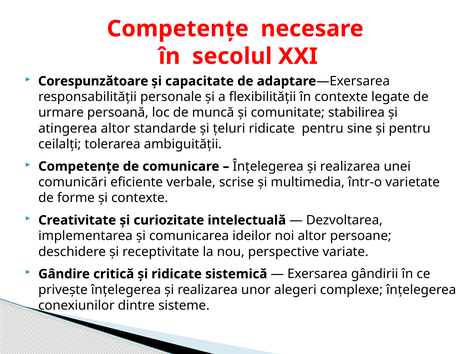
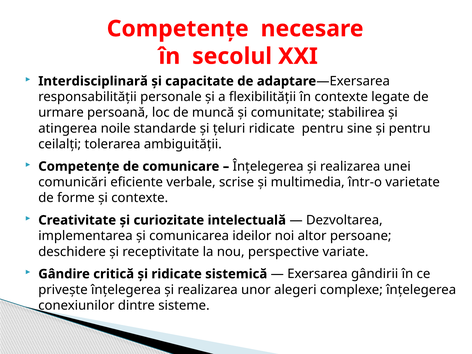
Corespunzătoare: Corespunzătoare -> Interdisciplinară (93, 81)
atingerea altor: altor -> noile (116, 128)
